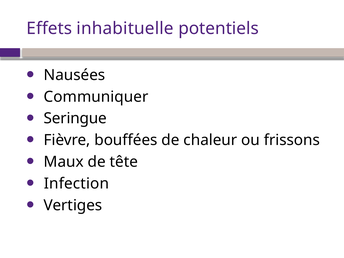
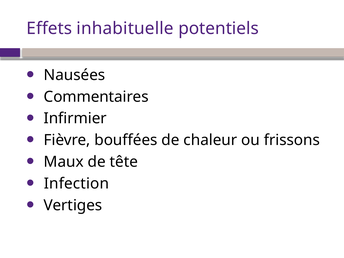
Communiquer: Communiquer -> Commentaires (96, 97)
Seringue: Seringue -> Infirmier (75, 118)
